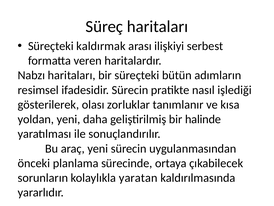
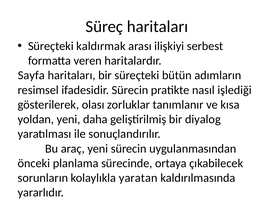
Nabzı: Nabzı -> Sayfa (31, 75)
halinde: halinde -> diyalog (203, 119)
